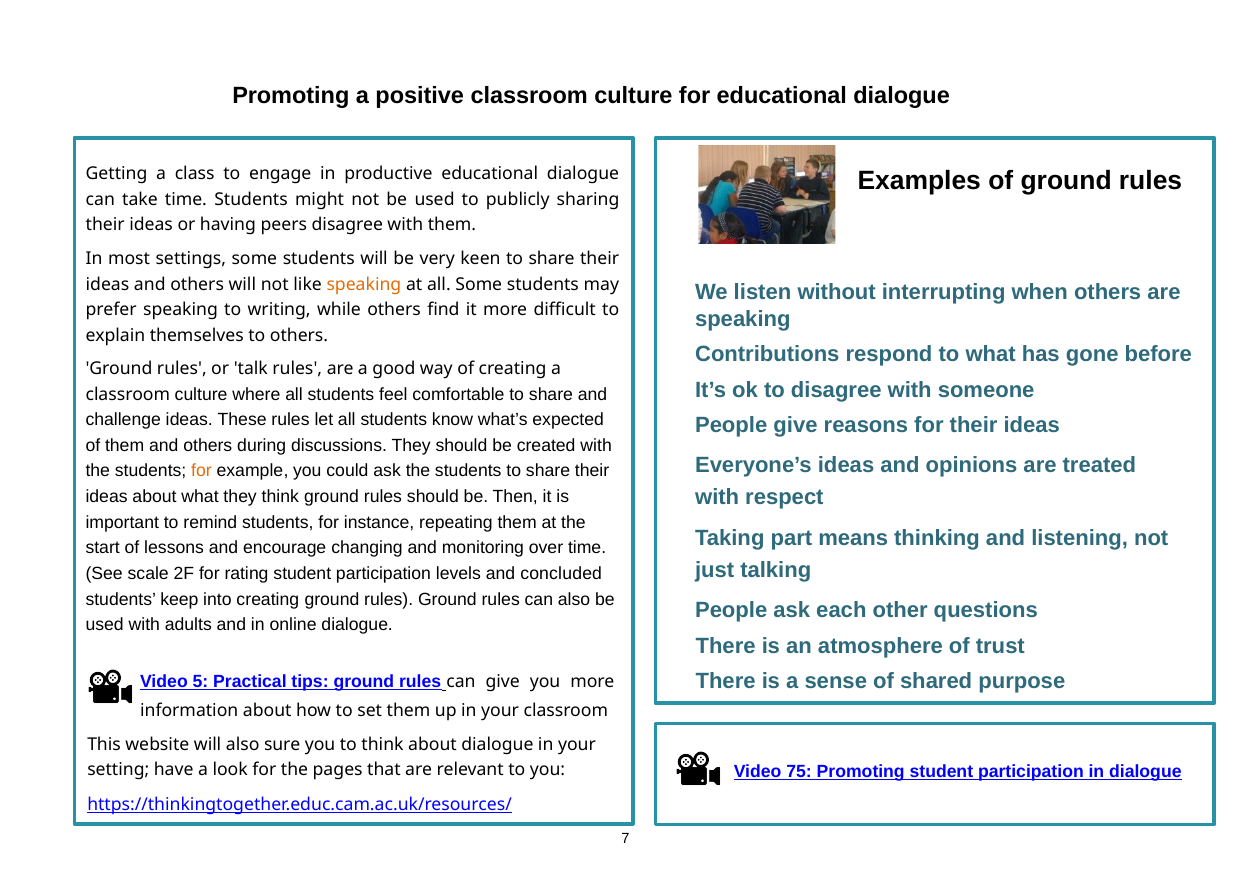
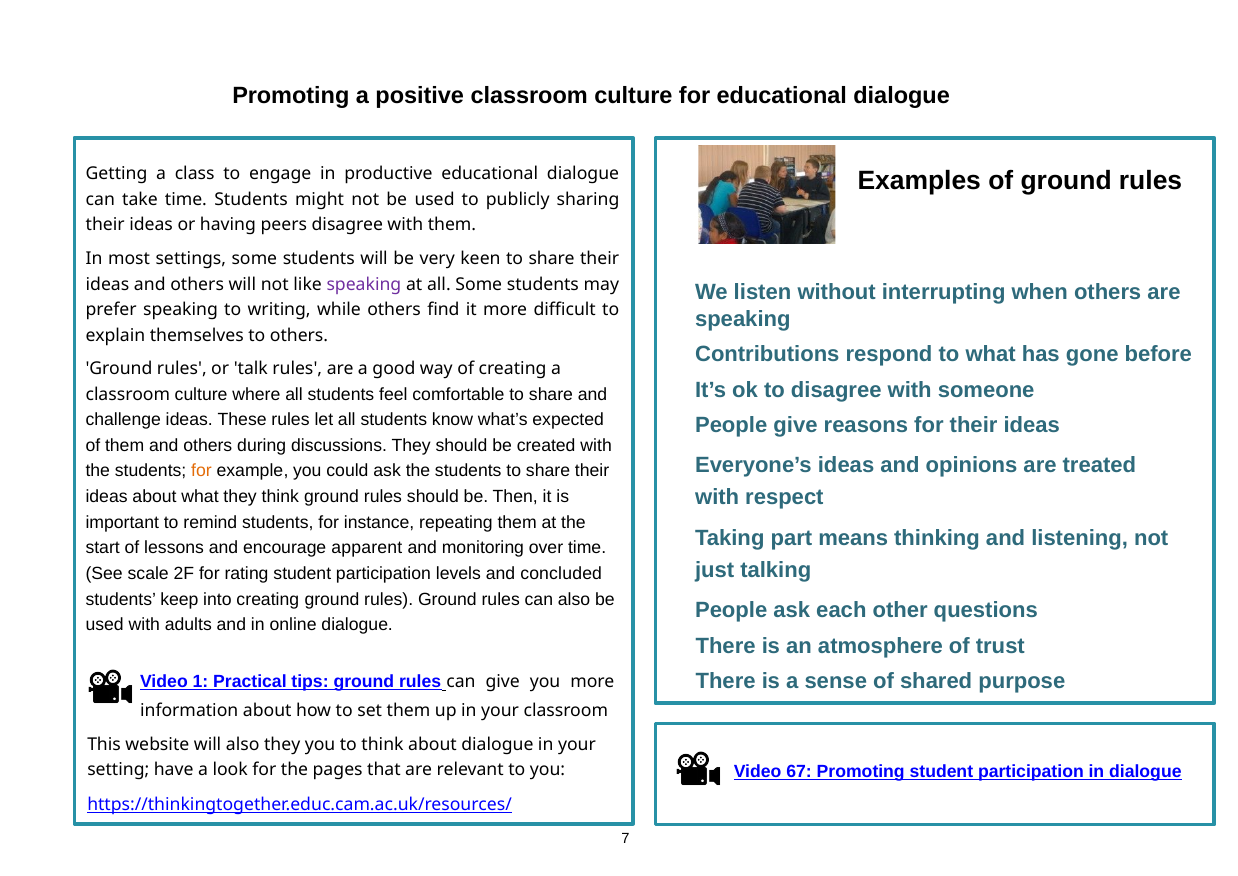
speaking colour: orange -> purple (364, 284)
changing: changing -> apparent (367, 548)
5: 5 -> 1 (200, 682)
also sure: sure -> they (282, 744)
75: 75 -> 67 (799, 772)
